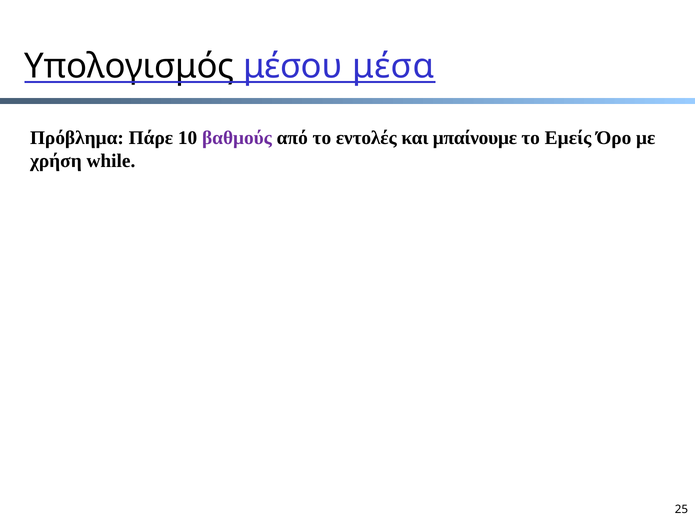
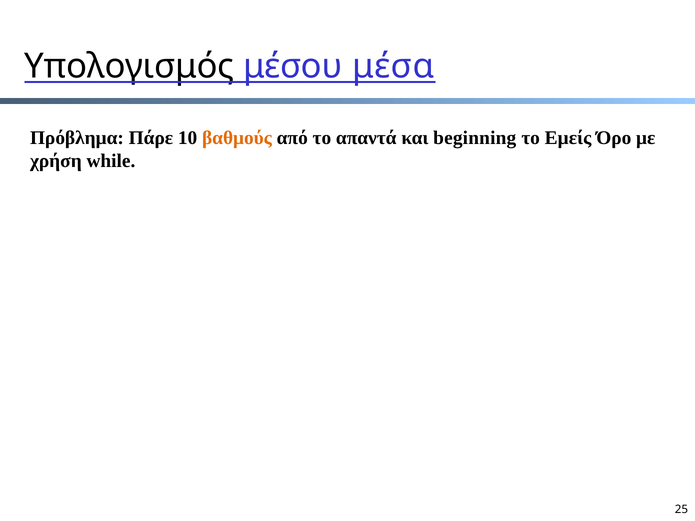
βαθμούς colour: purple -> orange (237, 138)
εντολές: εντολές -> απαντά (366, 138)
μπαίνουμε: μπαίνουμε -> beginning (475, 138)
